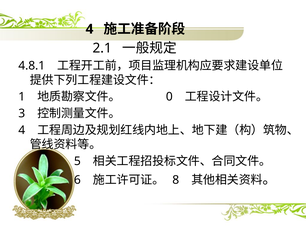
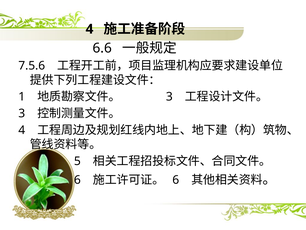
2.1: 2.1 -> 6.6 (102, 48)
4.8.1: 4.8.1 -> 7.5.6 (32, 66)
0: 0 -> 3 (169, 97)
8: 8 -> 6 (176, 180)
